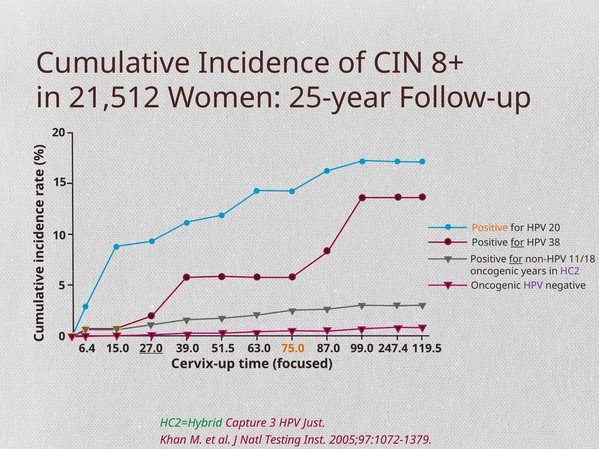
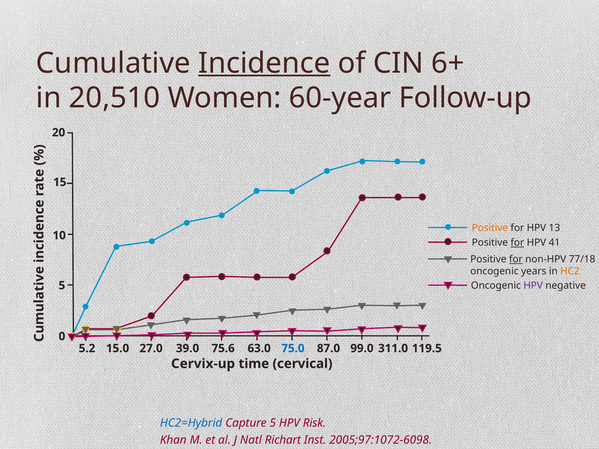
Incidence underline: none -> present (264, 63)
8+: 8+ -> 6+ (448, 63)
21,512: 21,512 -> 20,510 (115, 98)
25-year: 25-year -> 60-year (340, 98)
HPV 20: 20 -> 13 (554, 228)
38: 38 -> 41 (554, 243)
11/18: 11/18 -> 77/18 (582, 260)
HC2 colour: purple -> orange (570, 271)
6.4: 6.4 -> 5.2 (87, 349)
27.0 underline: present -> none (151, 349)
51.5: 51.5 -> 75.6 (223, 349)
75.0 colour: orange -> blue (293, 349)
247.4: 247.4 -> 311.0 (393, 349)
focused: focused -> cervical (303, 364)
HC2=Hybrid colour: green -> blue (191, 423)
Capture 3: 3 -> 5 (273, 423)
Just: Just -> Risk (314, 423)
Testing: Testing -> Richart (283, 440)
2005;97:1072-1379: 2005;97:1072-1379 -> 2005;97:1072-6098 (381, 440)
